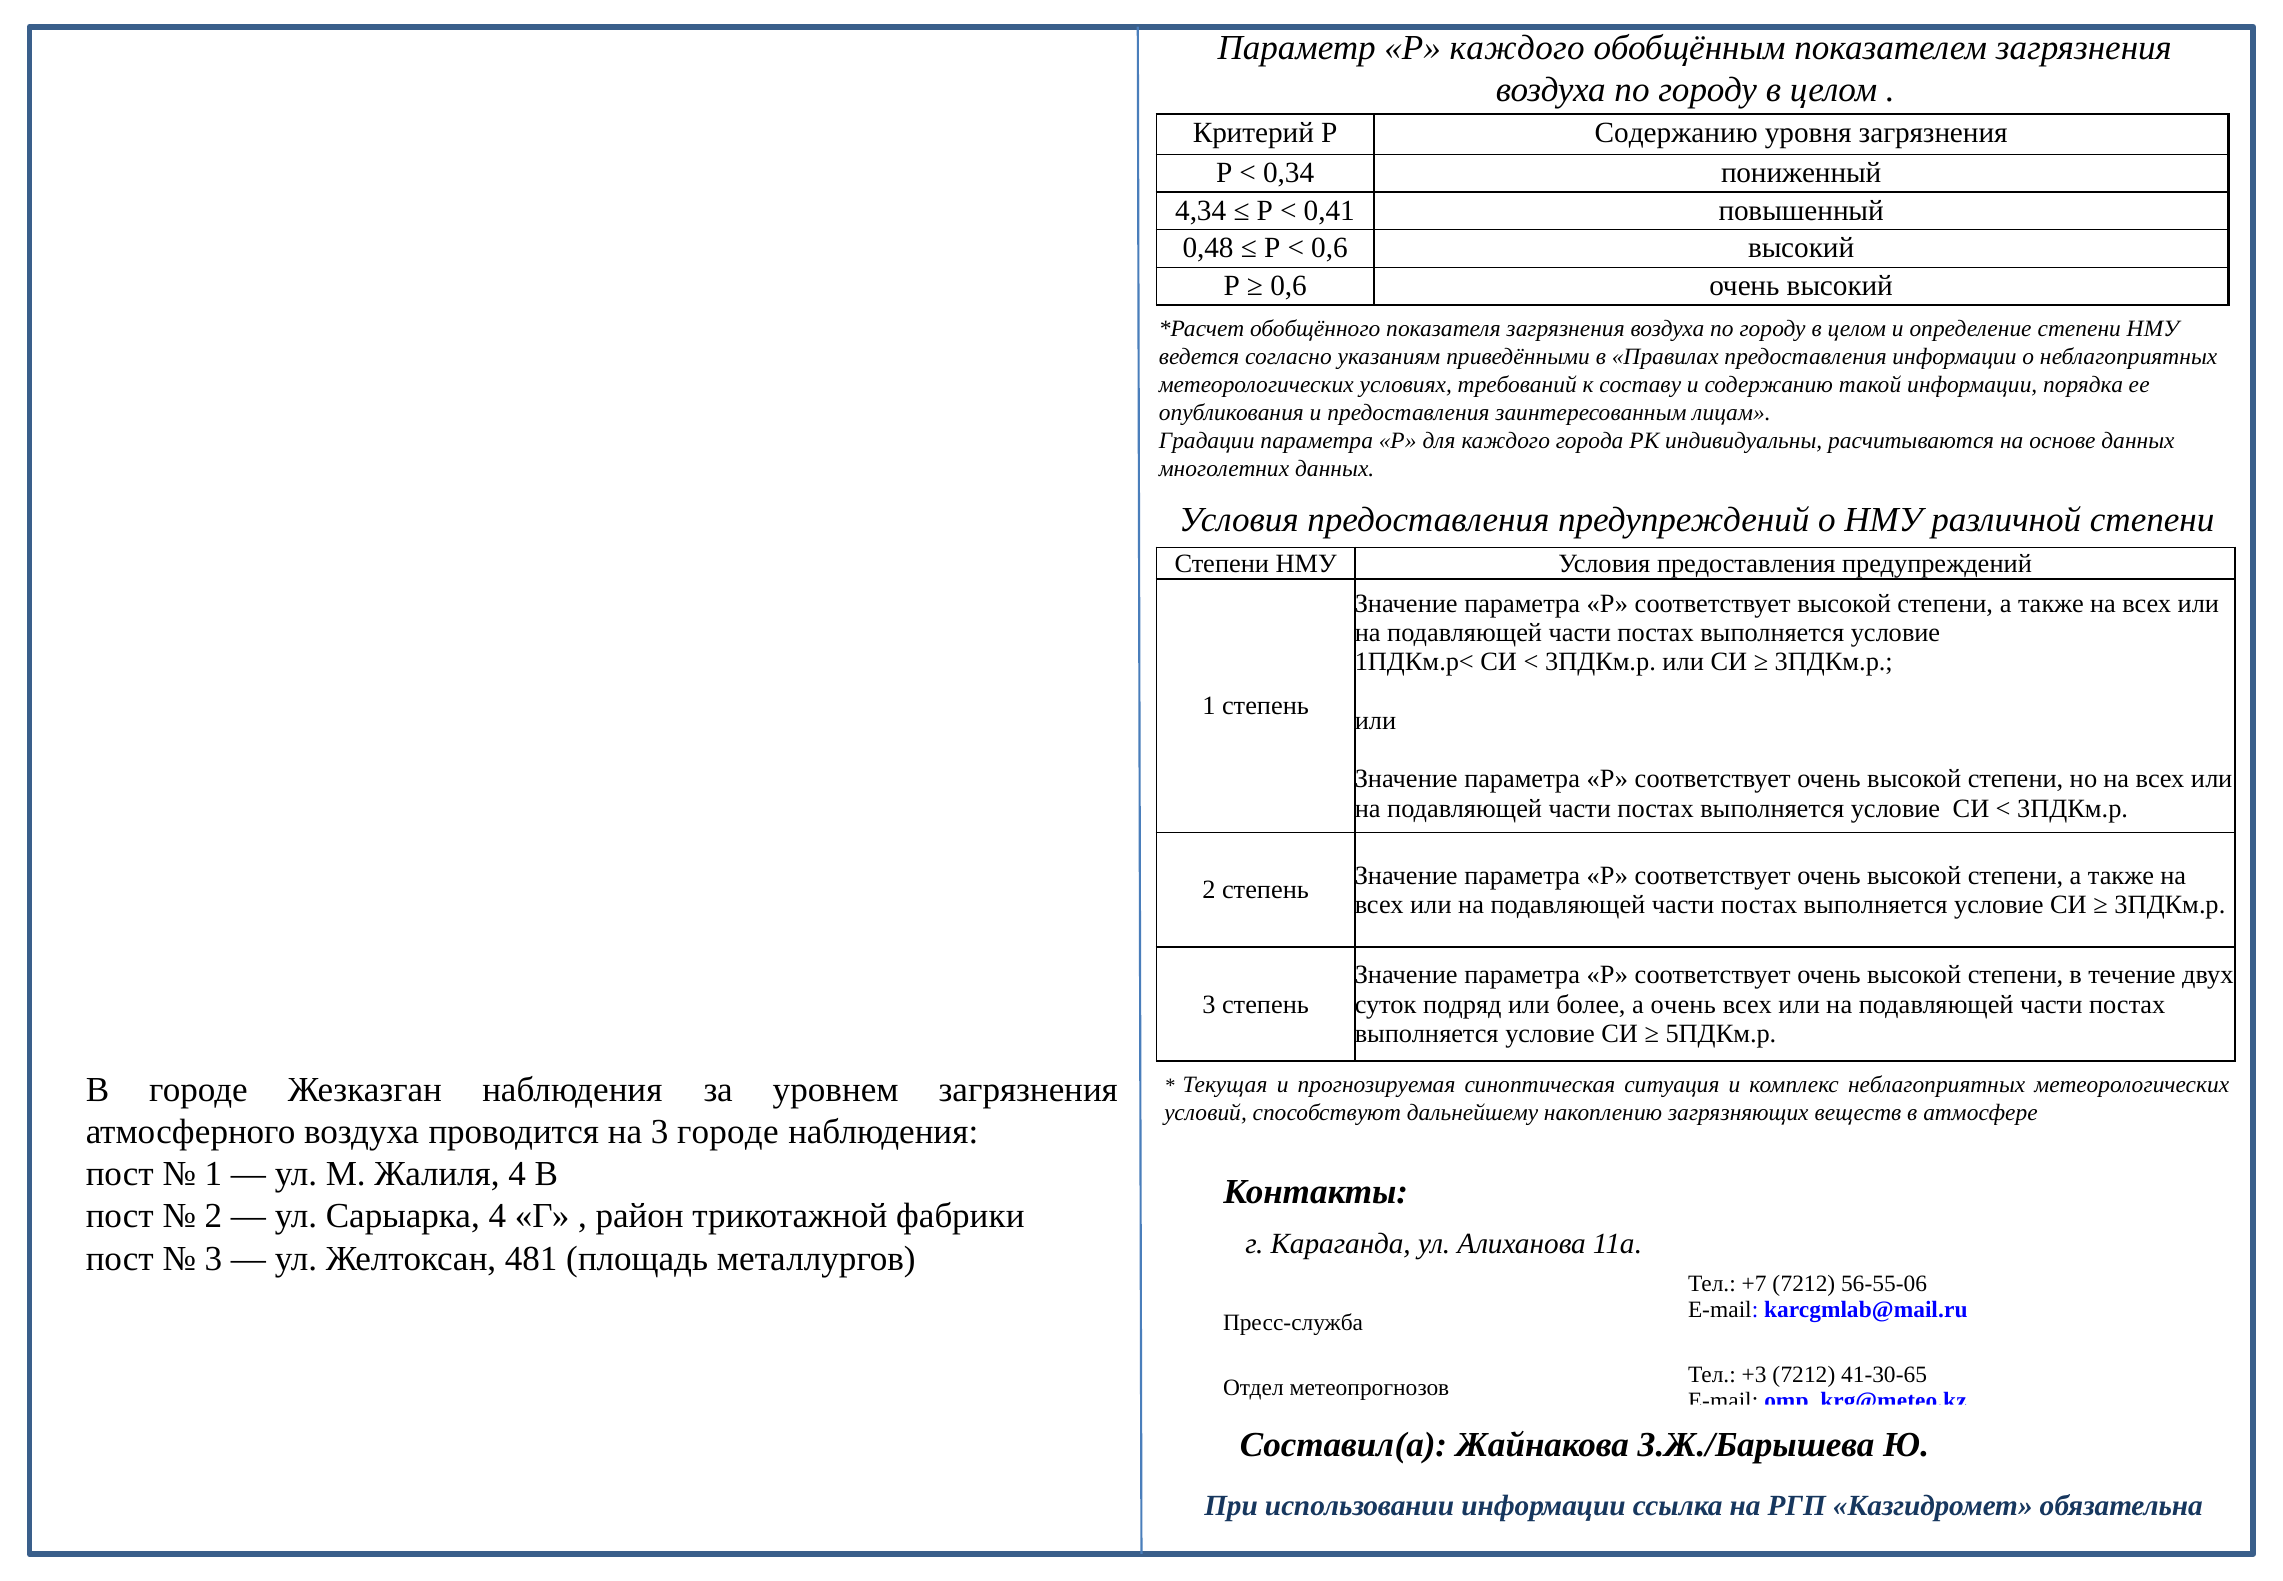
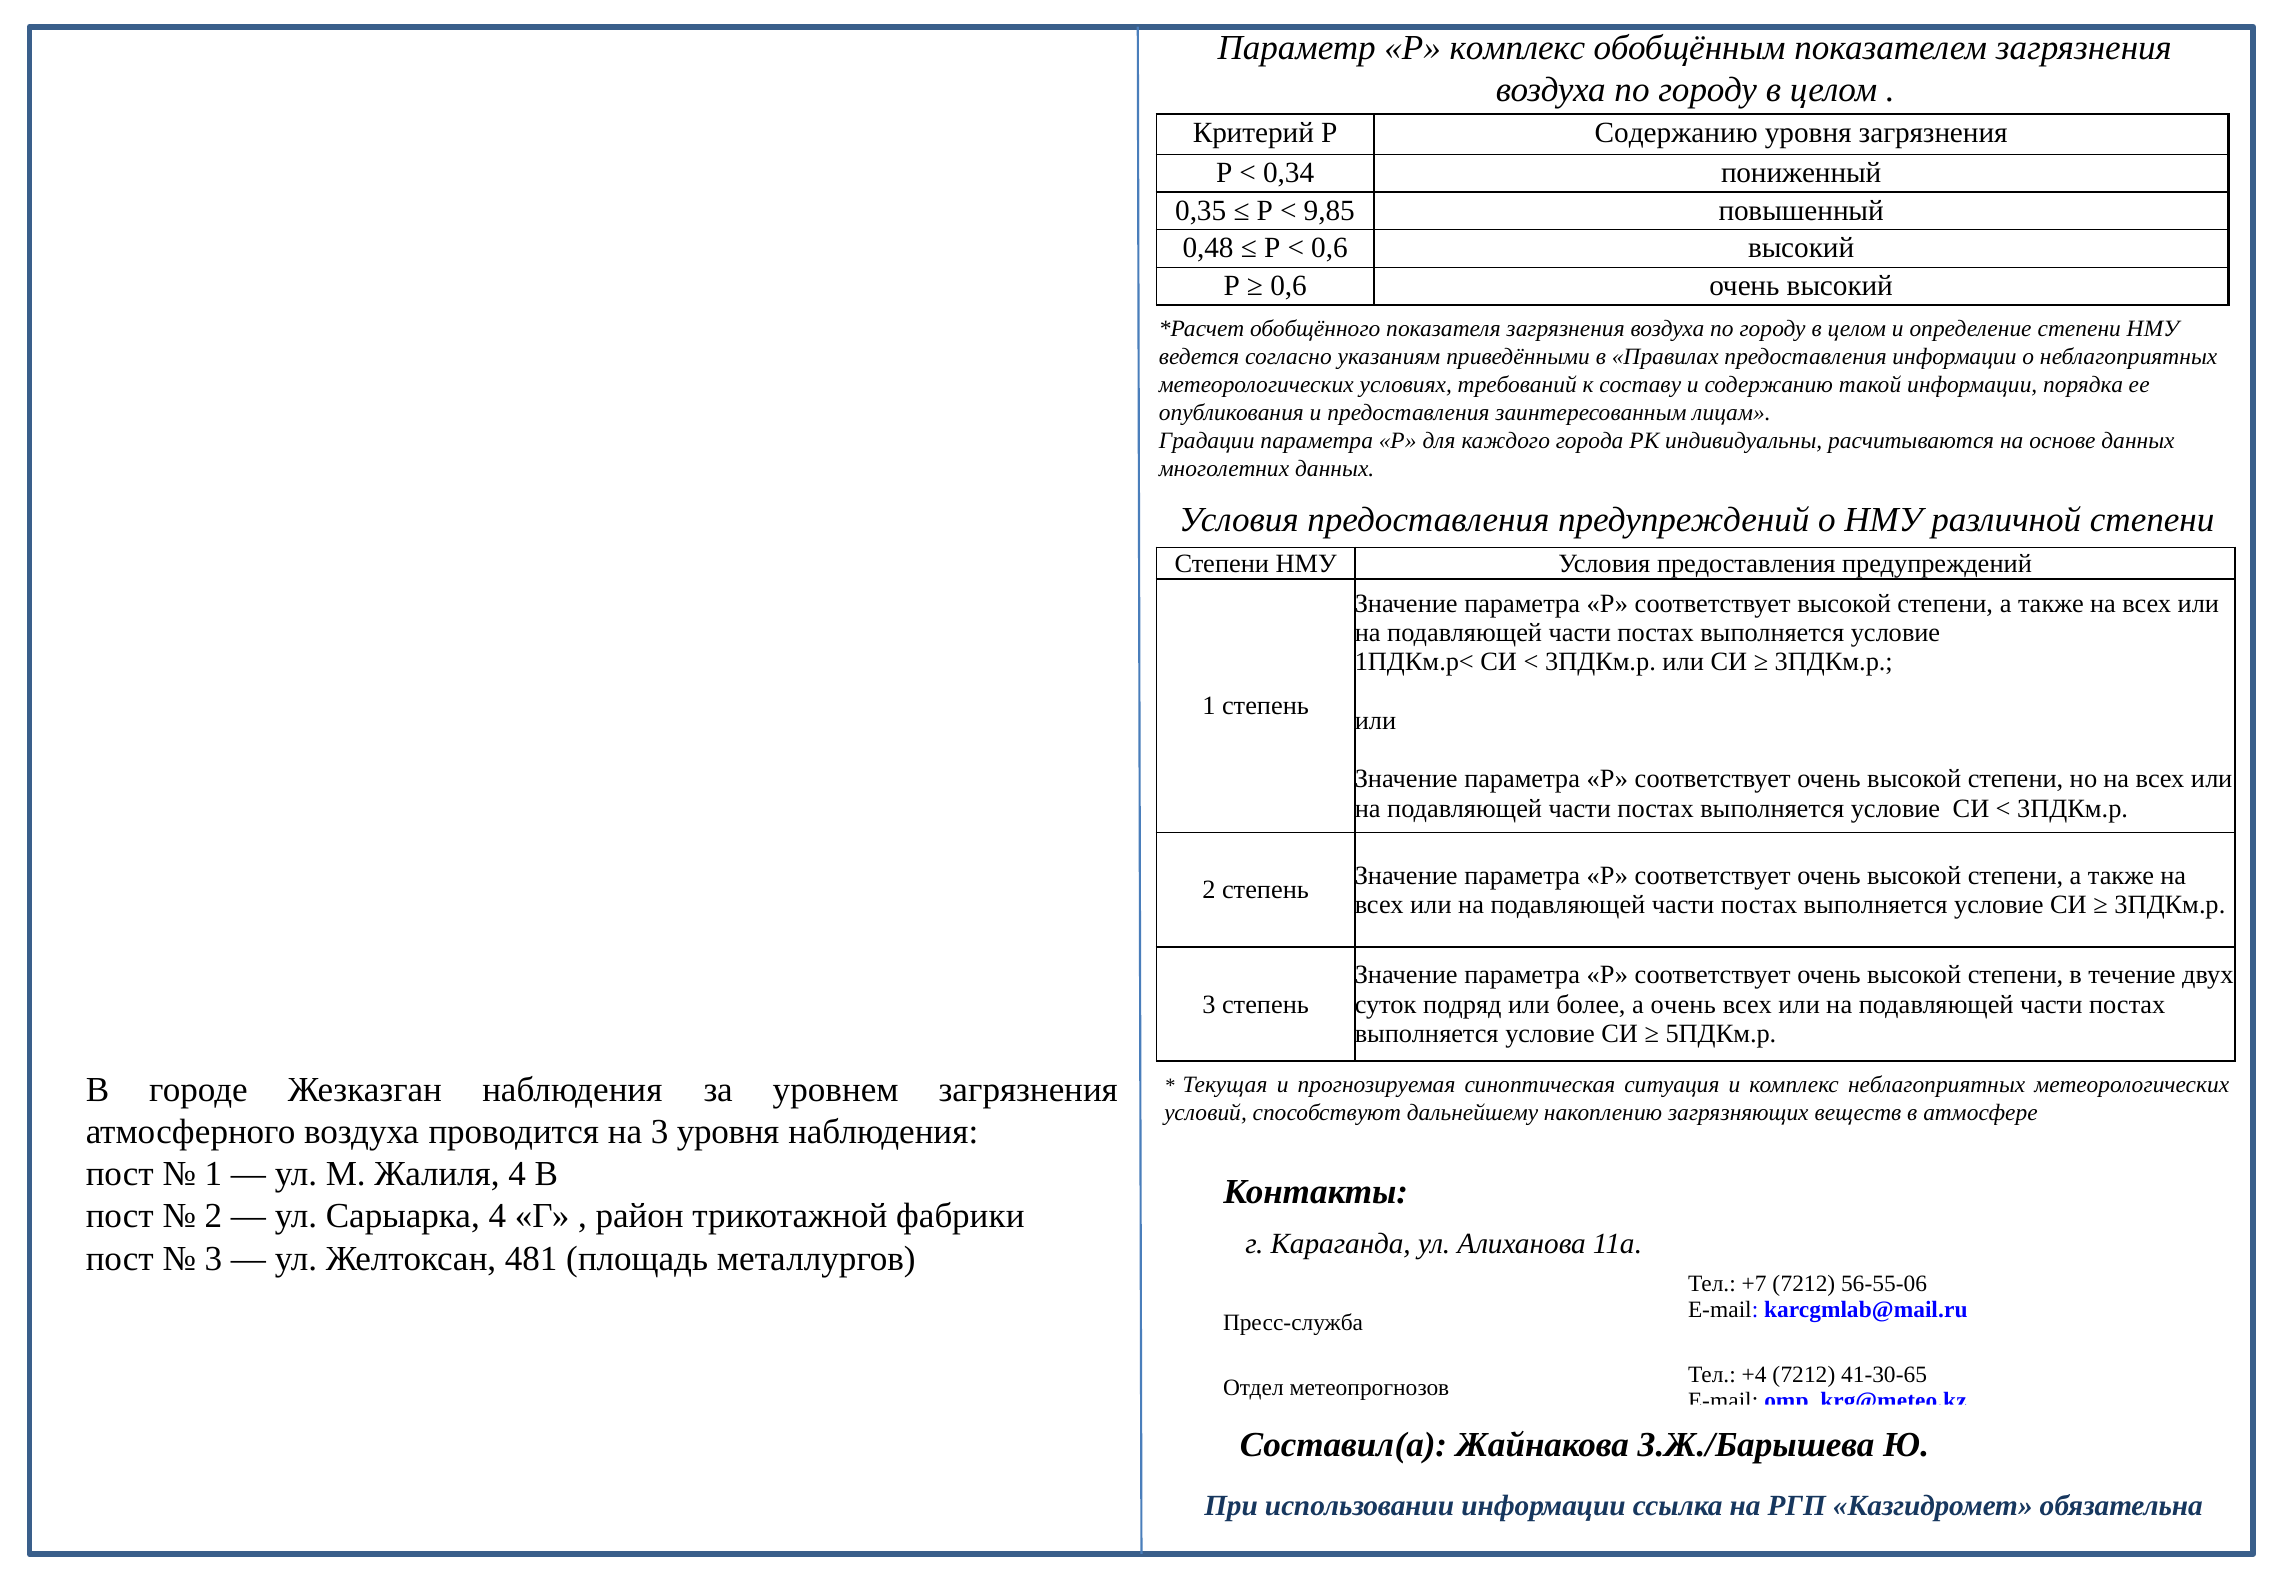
Р каждого: каждого -> комплекс (1517, 48)
4,34: 4,34 -> 0,35 (1201, 210)
0,41: 0,41 -> 9,85 (1329, 210)
3 городе: городе -> уровня (728, 1132)
+3: +3 -> +4 (1754, 1375)
